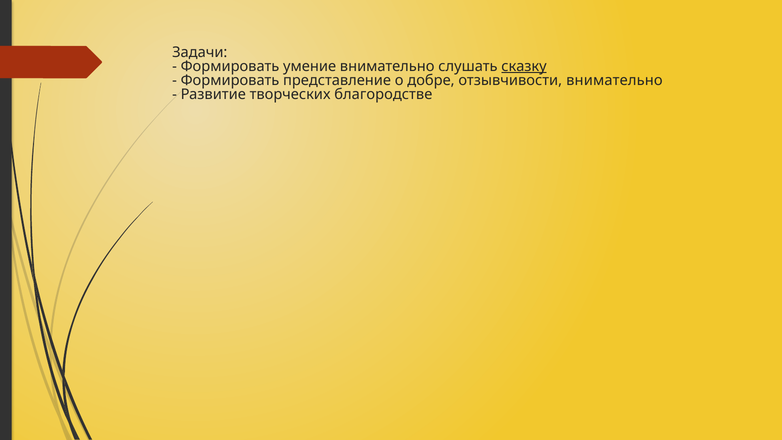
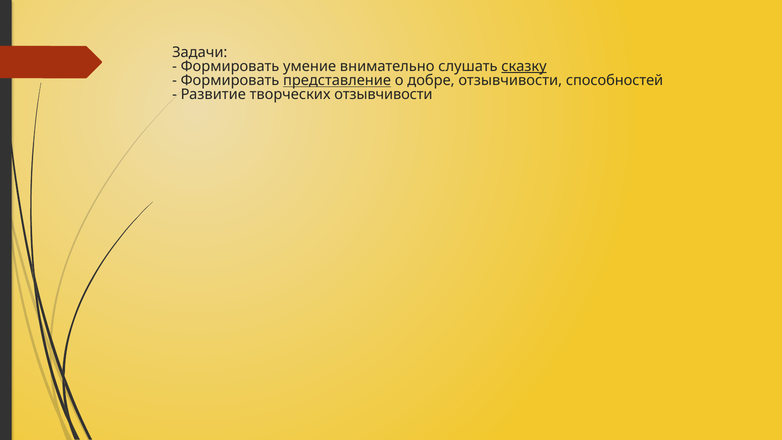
представление underline: none -> present (337, 80)
отзывчивости внимательно: внимательно -> способностей (615, 80)
творческих благородстве: благородстве -> отзывчивости (383, 94)
